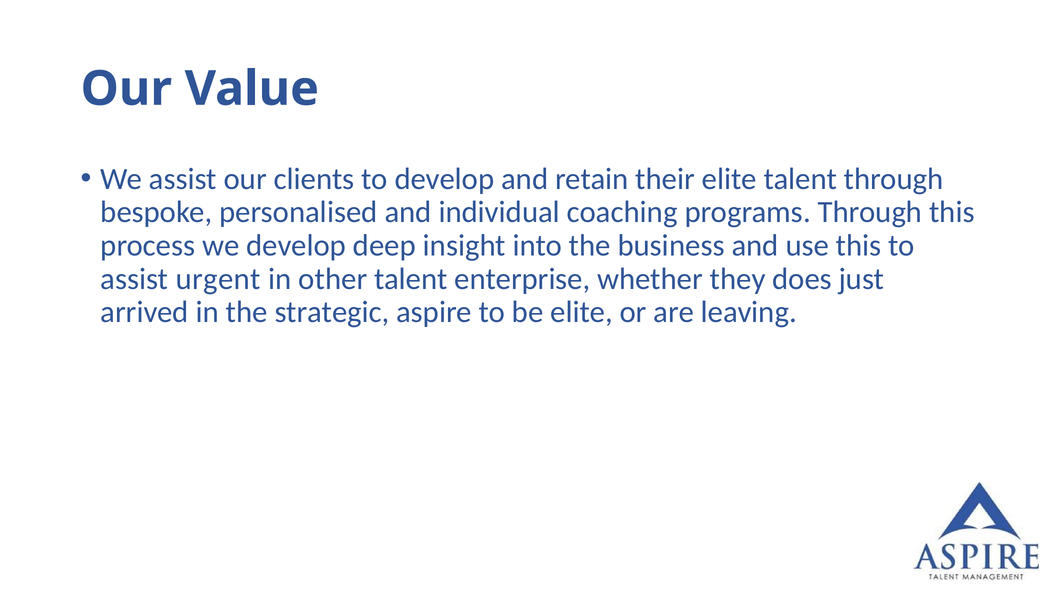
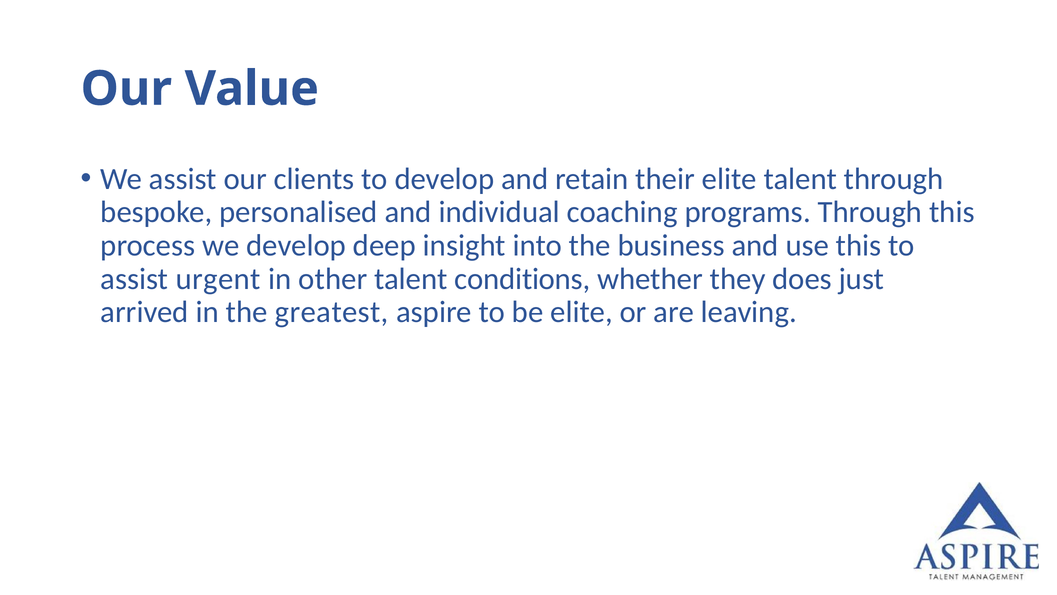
enterprise: enterprise -> conditions (522, 279)
strategic: strategic -> greatest (332, 312)
